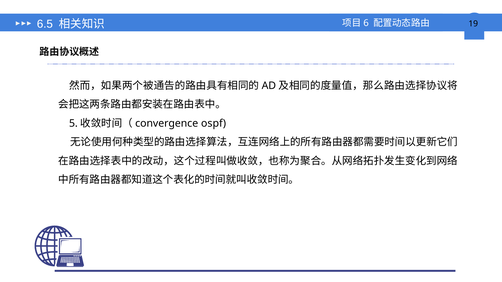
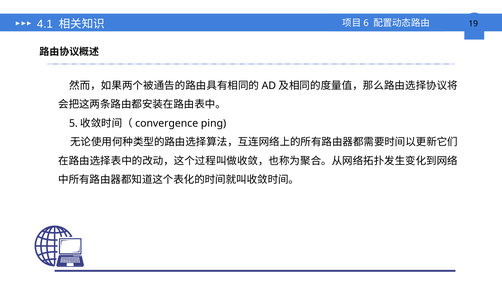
6.5: 6.5 -> 4.1 (45, 24)
ospf: ospf -> ping (214, 123)
